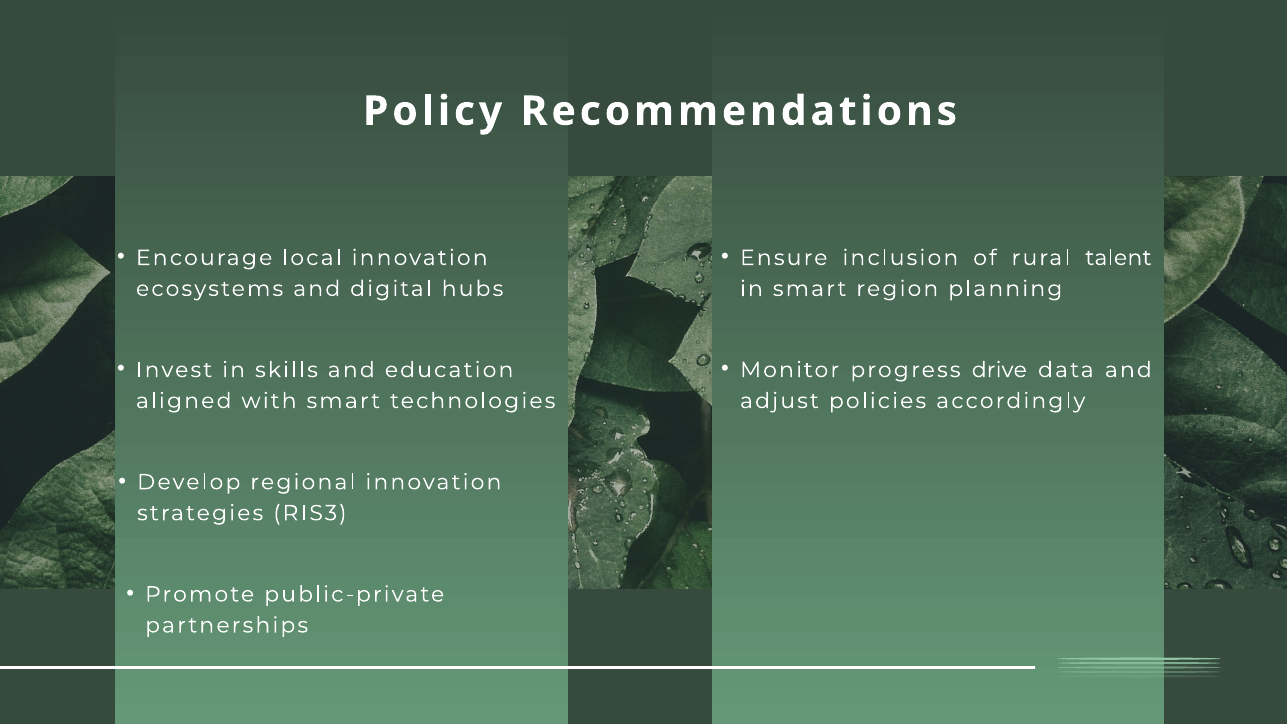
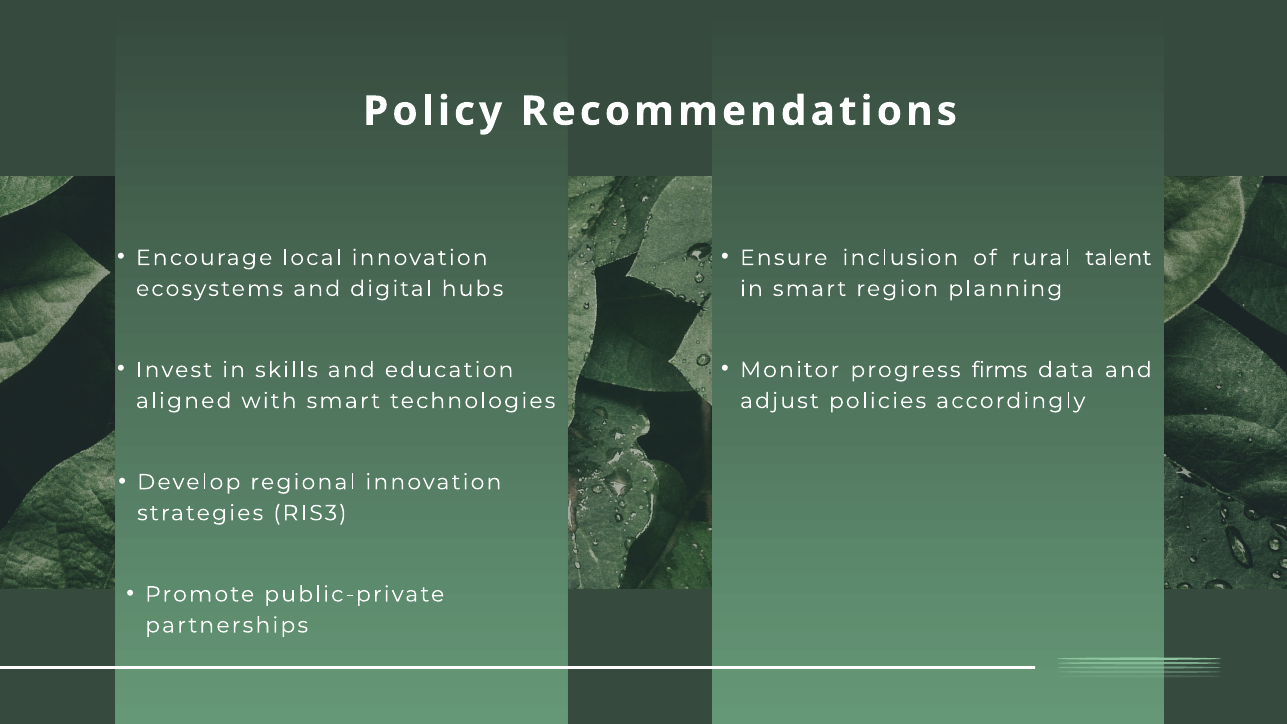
drive: drive -> firms (999, 370)
